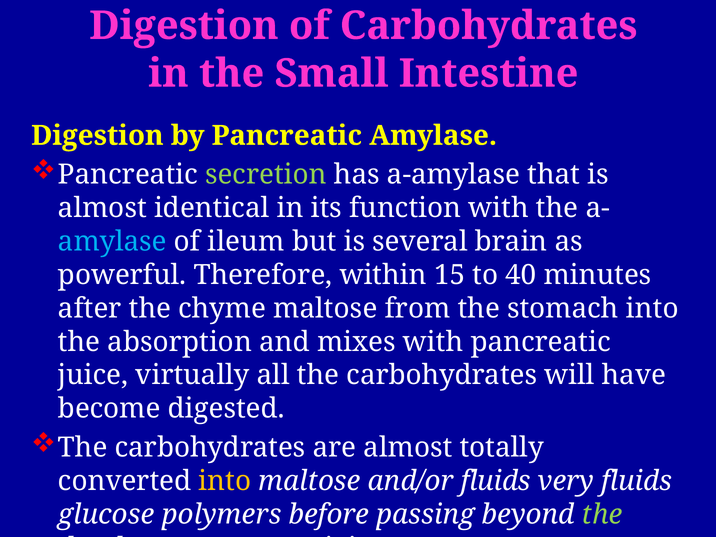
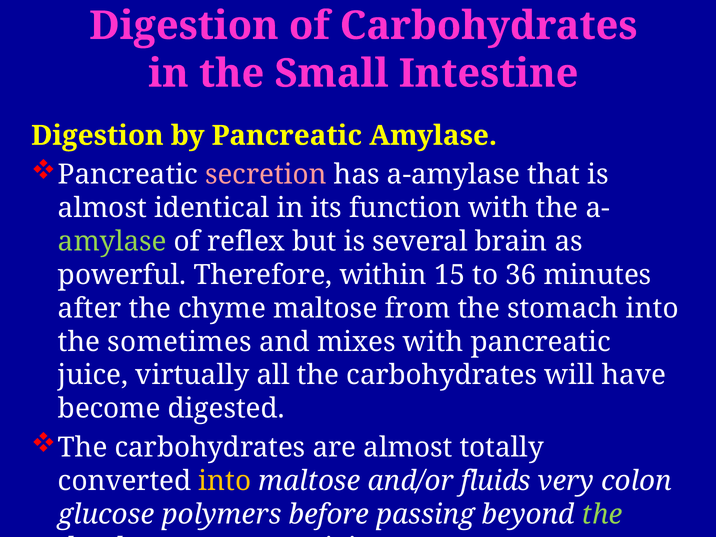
secretion colour: light green -> pink (266, 175)
amylase colour: light blue -> light green (112, 242)
ileum: ileum -> reflex (246, 242)
40: 40 -> 36 (521, 275)
absorption: absorption -> sometimes (180, 342)
very fluids: fluids -> colon (637, 481)
